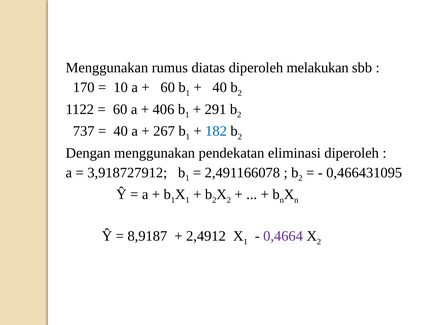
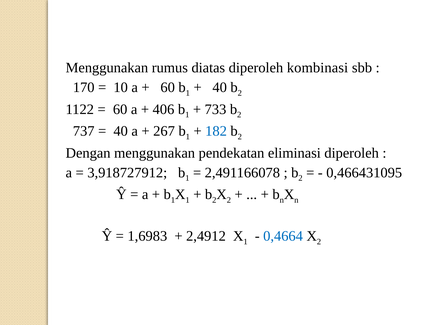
melakukan: melakukan -> kombinasi (317, 68)
291: 291 -> 733 (215, 109)
8,9187: 8,9187 -> 1,6983 (147, 236)
0,4664 colour: purple -> blue (283, 236)
